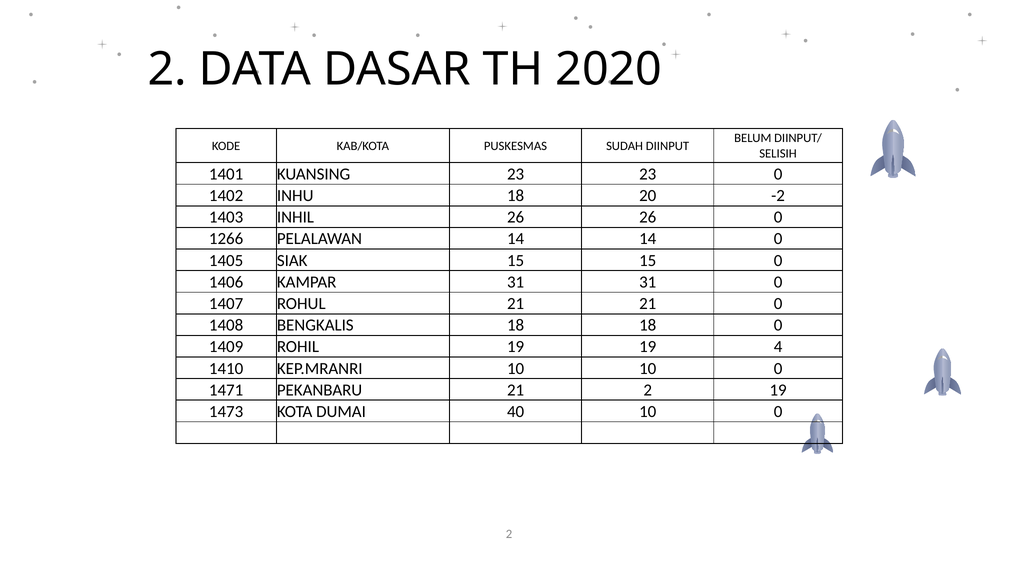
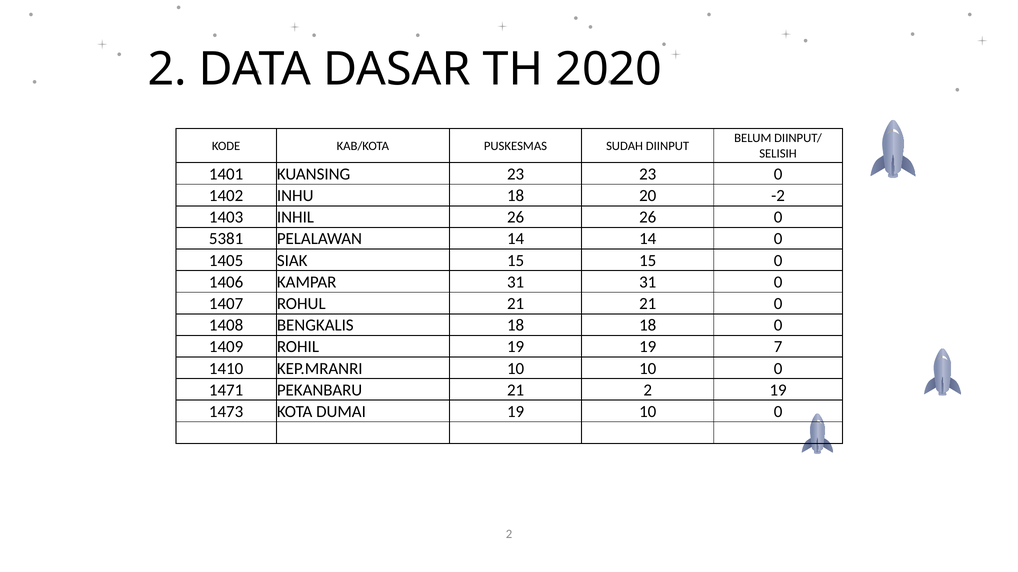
1266: 1266 -> 5381 (226, 239)
4: 4 -> 7 (778, 347)
DUMAI 40: 40 -> 19 (516, 412)
